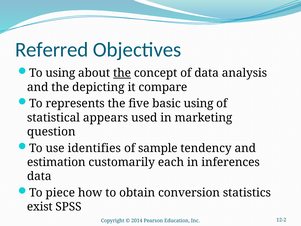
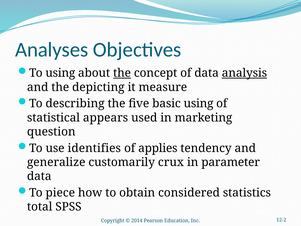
Referred: Referred -> Analyses (52, 50)
analysis underline: none -> present (244, 73)
compare: compare -> measure (163, 87)
represents: represents -> describing (75, 104)
sample: sample -> applies (158, 148)
estimation: estimation -> generalize (56, 162)
each: each -> crux (171, 162)
inferences: inferences -> parameter (231, 162)
conversion: conversion -> considered (189, 193)
exist: exist -> total (40, 207)
